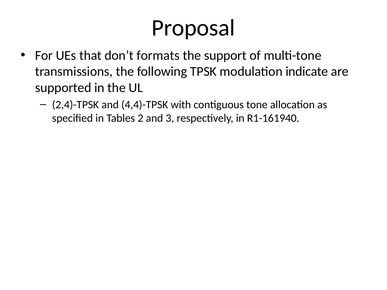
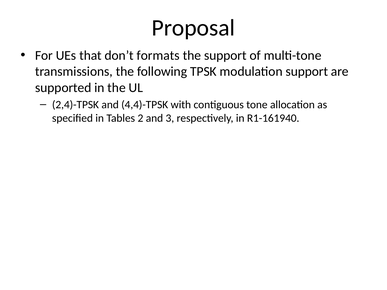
modulation indicate: indicate -> support (307, 72)
